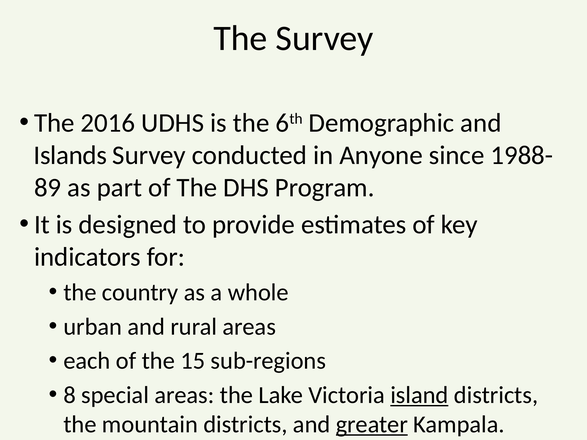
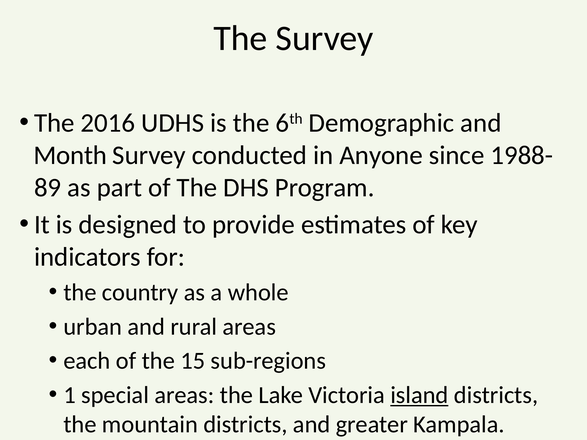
Islands: Islands -> Month (70, 155)
8: 8 -> 1 (70, 395)
greater underline: present -> none (372, 425)
